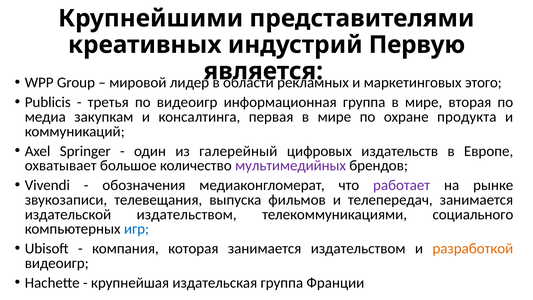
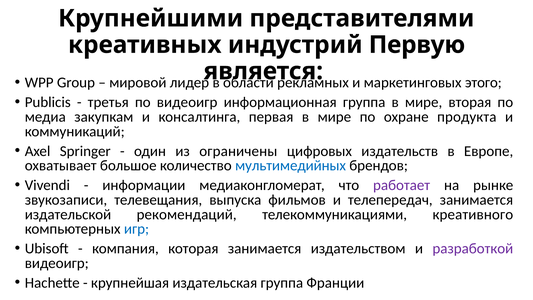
галерейный: галерейный -> ограничены (238, 151)
мультимедийных colour: purple -> blue (291, 166)
обозначения: обозначения -> информации (144, 185)
издательской издательством: издательством -> рекомендаций (187, 214)
социального: социального -> креативного (473, 214)
разработкой colour: orange -> purple (473, 248)
